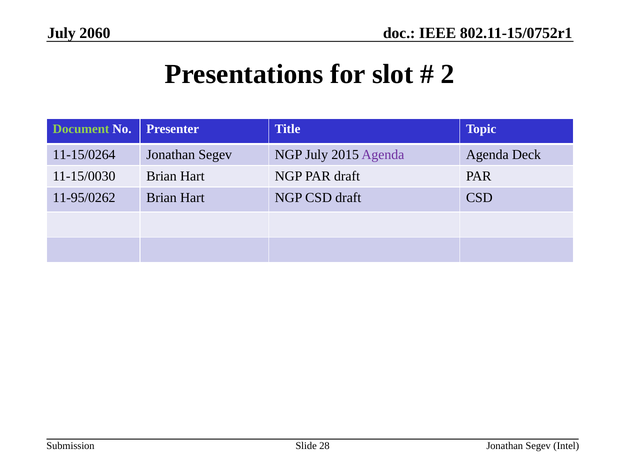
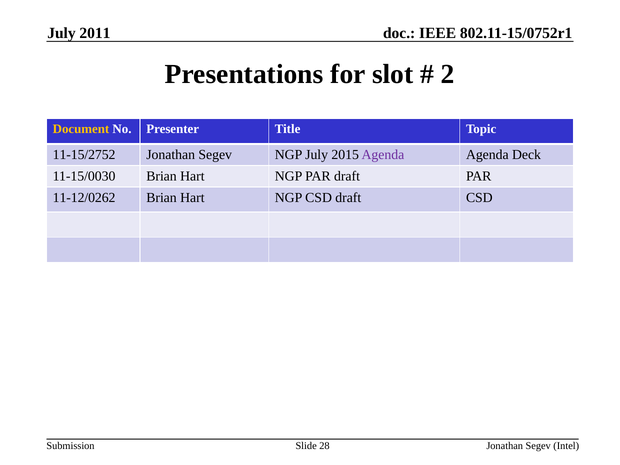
2060: 2060 -> 2011 (95, 33)
Document colour: light green -> yellow (81, 129)
11-15/0264: 11-15/0264 -> 11-15/2752 (84, 155)
11-95/0262: 11-95/0262 -> 11-12/0262 (84, 198)
